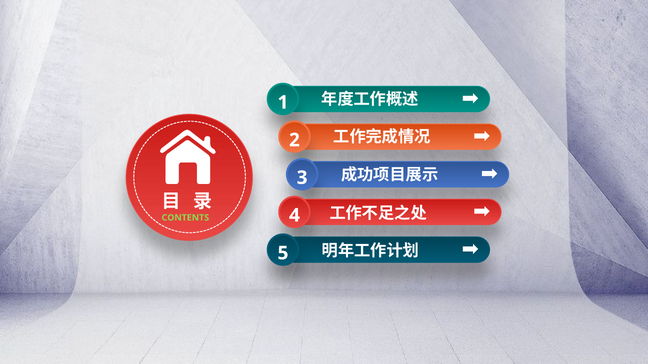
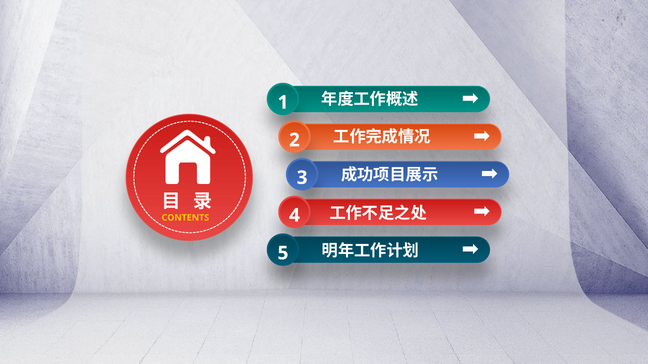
CONTENTS colour: light green -> yellow (185, 218)
